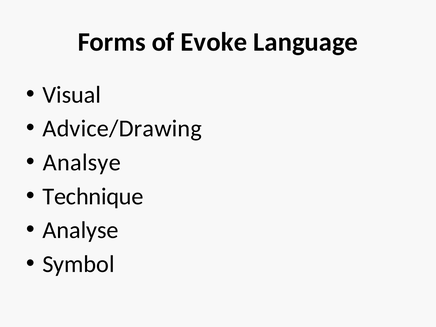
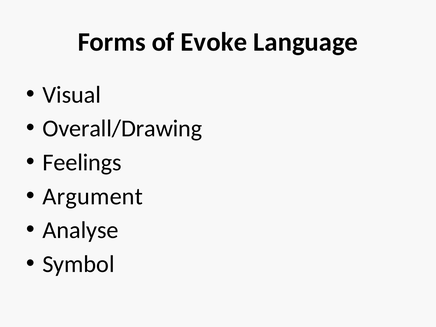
Advice/Drawing: Advice/Drawing -> Overall/Drawing (122, 129)
Analsye: Analsye -> Feelings (82, 163)
Technique: Technique -> Argument (93, 196)
